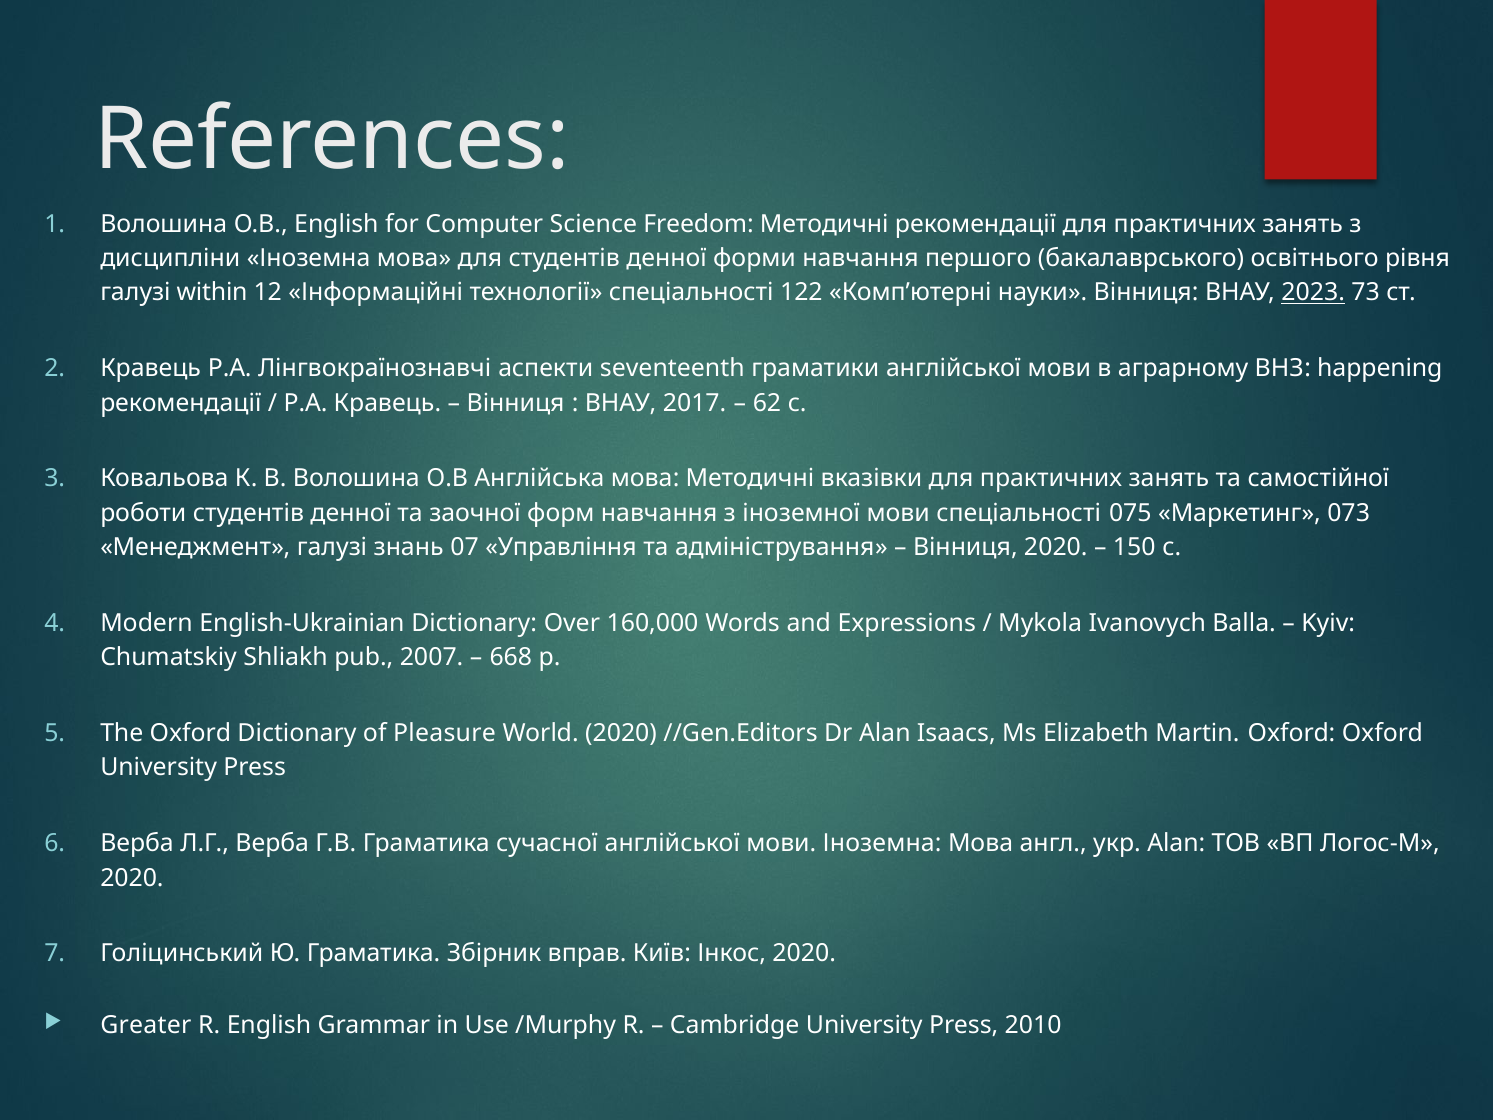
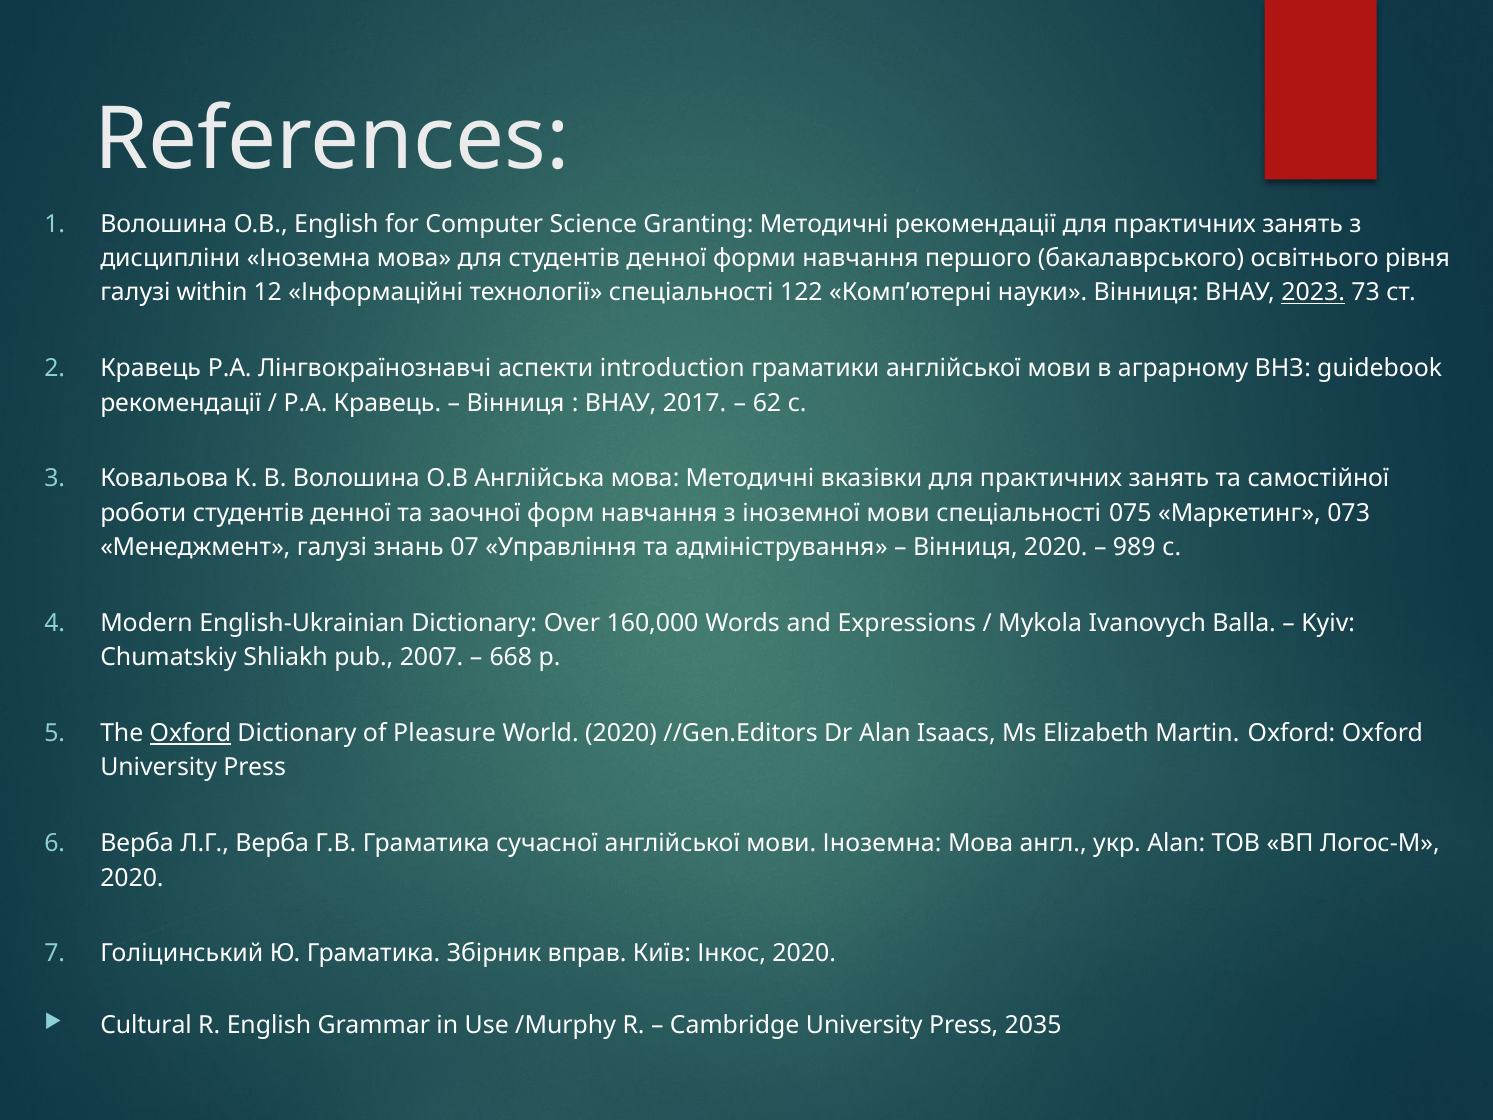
Freedom: Freedom -> Granting (698, 224)
seventeenth: seventeenth -> introduction (672, 368)
happening: happening -> guidebook (1380, 368)
150: 150 -> 989 (1134, 547)
Oxford underline: none -> present (190, 733)
Greater: Greater -> Cultural (146, 1025)
2010: 2010 -> 2035 (1033, 1025)
